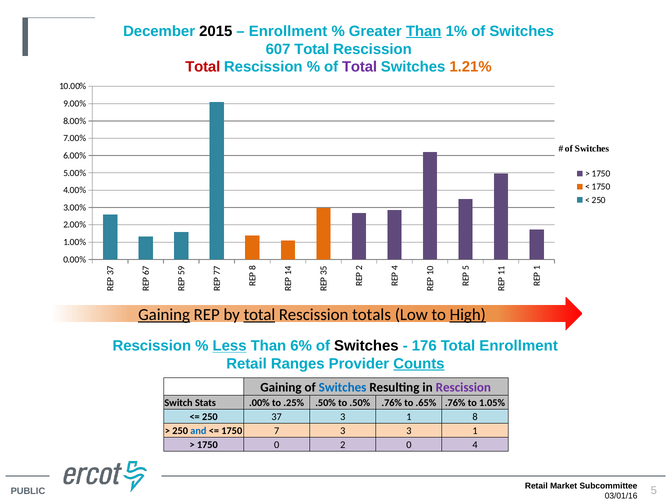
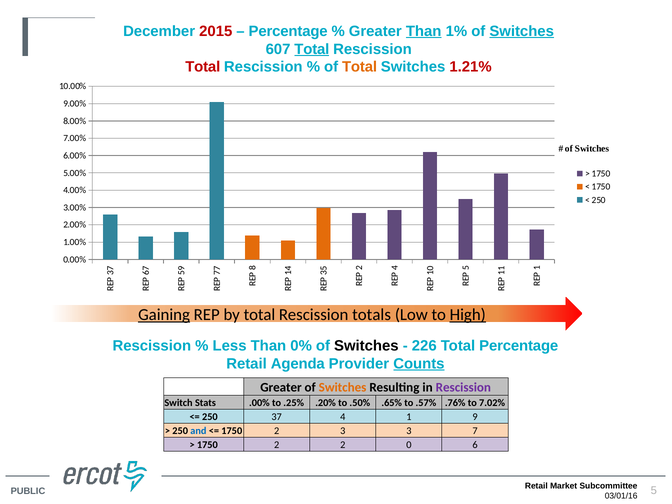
2015 colour: black -> red (216, 31)
Enrollment: Enrollment -> Percentage (288, 31)
Switches underline: none -> present (522, 31)
Total underline: none -> present (312, 49)
Total colour: purple -> orange (360, 67)
1.21% colour: orange -> red (471, 67)
total underline: present -> none (259, 315)
Less underline: present -> none (230, 346)
6%: 6% -> 0% (301, 346)
176: 176 -> 226 (424, 346)
Total Enrollment: Enrollment -> Percentage (519, 346)
Ranges: Ranges -> Agenda (298, 364)
Gaining: Gaining -> Greater (281, 387)
Switches colour: blue -> orange (343, 387)
.25% .50%: .50% -> .20% (326, 403)
.50% .76%: .76% -> .65% (392, 403)
.65%: .65% -> .57% (426, 403)
1.05%: 1.05% -> 7.02% (492, 403)
37 3: 3 -> 4 (343, 417)
1 8: 8 -> 9 (475, 417)
7: 7 -> 2 (277, 431)
3 3 1: 1 -> 7 (475, 431)
0: 0 -> 2 (277, 445)
0 4: 4 -> 6 (475, 445)
